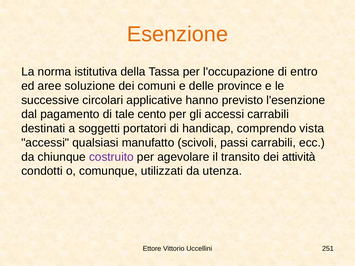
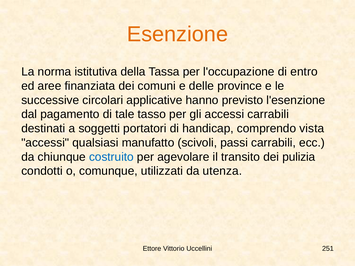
soluzione: soluzione -> finanziata (90, 86)
cento: cento -> tasso (152, 114)
costruito colour: purple -> blue (111, 157)
attività: attività -> pulizia (299, 157)
